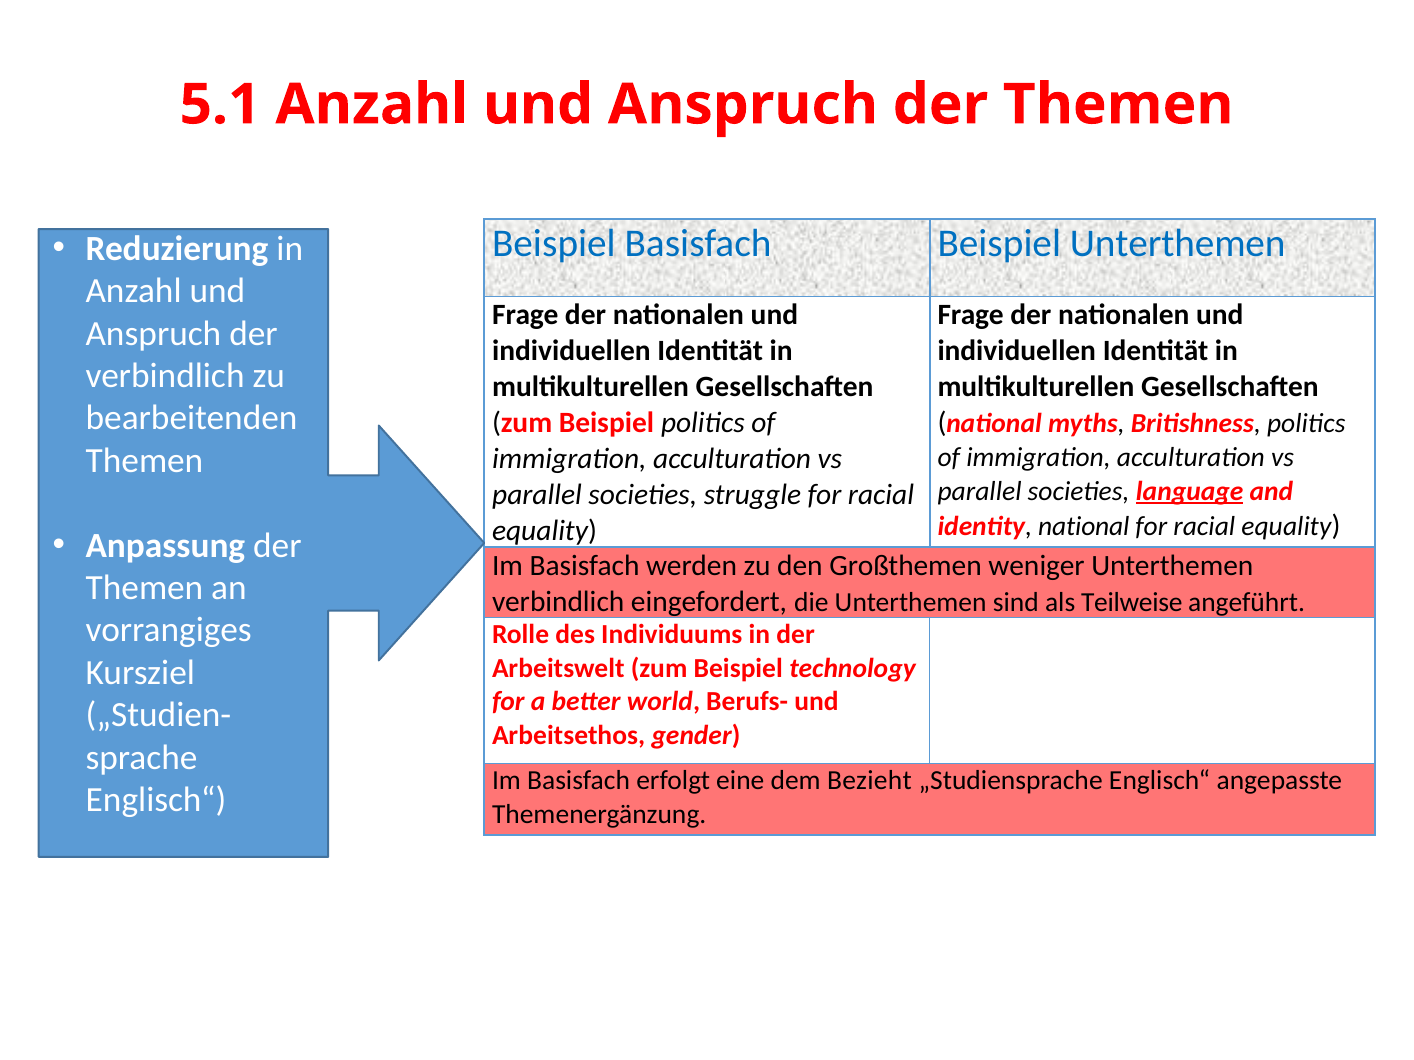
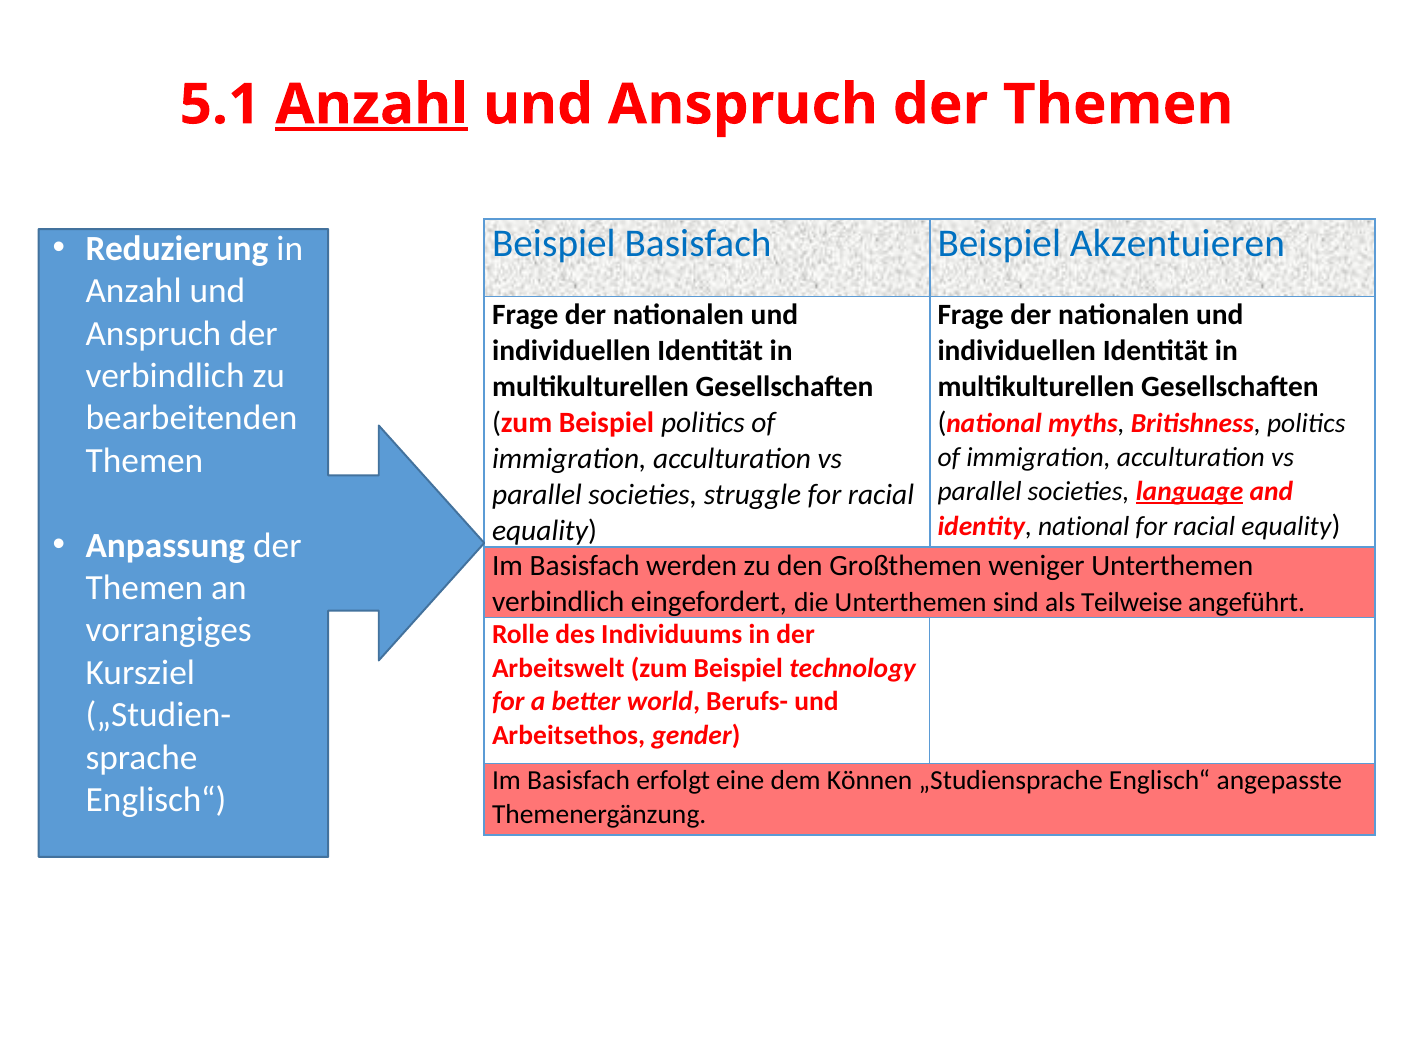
Anzahl underline: none -> present (372, 105)
Beispiel Unterthemen: Unterthemen -> Akzentuieren (1178, 244)
Bezieht: Bezieht -> Können (870, 781)
